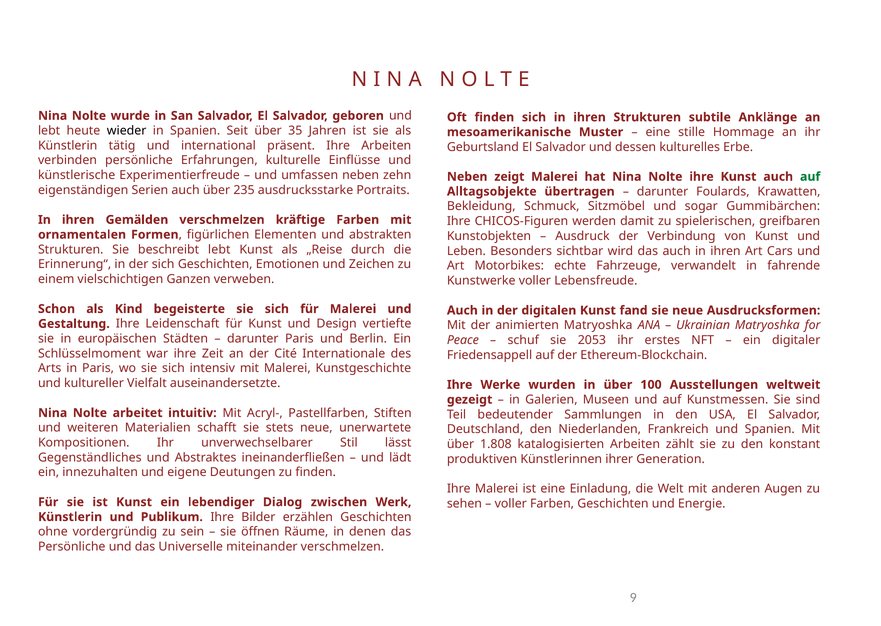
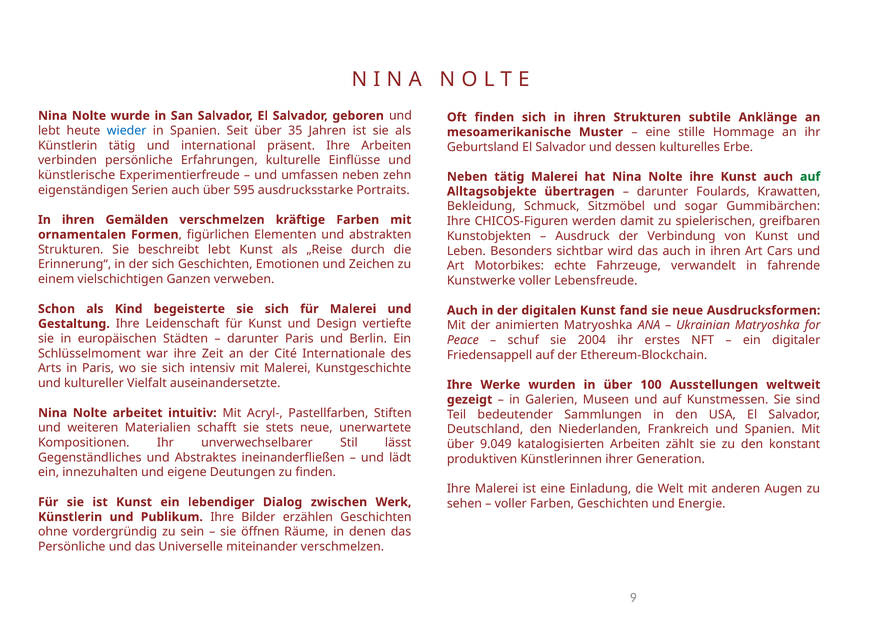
wieder colour: black -> blue (127, 131)
Neben zeigt: zeigt -> tätig (509, 177)
235: 235 -> 595 (244, 190)
2053: 2053 -> 2004 (592, 340)
1.808: 1.808 -> 9.049 (496, 444)
